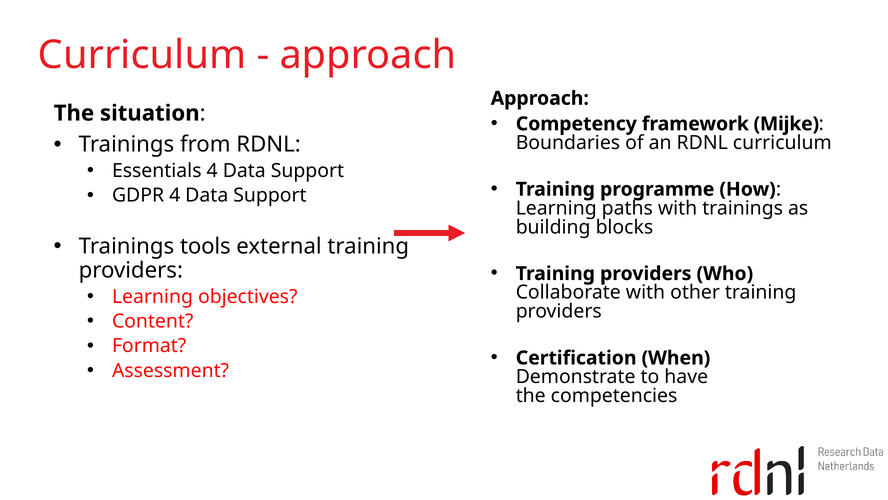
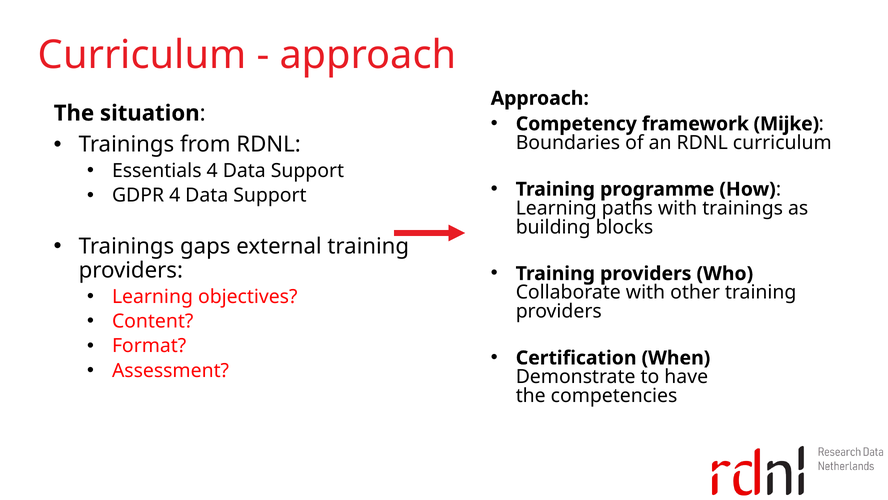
tools: tools -> gaps (205, 246)
